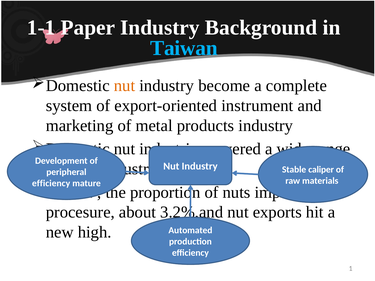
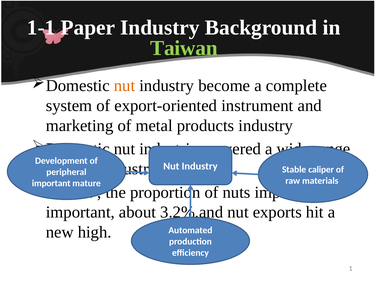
Taiwan colour: light blue -> light green (184, 48)
efficiency: efficiency -> important (51, 184)
procesure: procesure -> important (80, 212)
